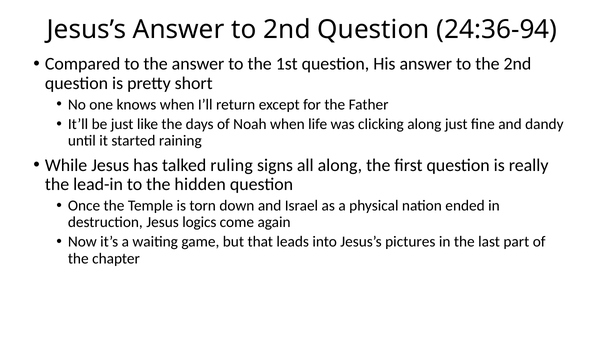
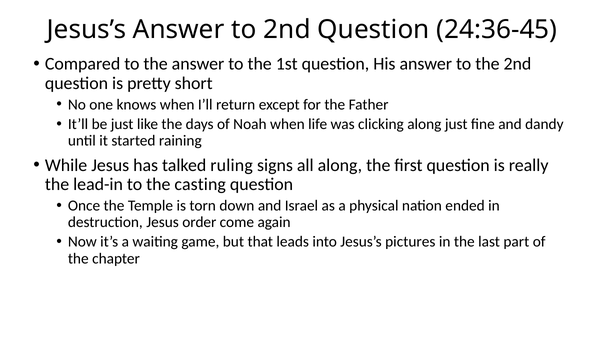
24:36-94: 24:36-94 -> 24:36-45 (497, 29)
hidden: hidden -> casting (200, 184)
logics: logics -> order (199, 222)
